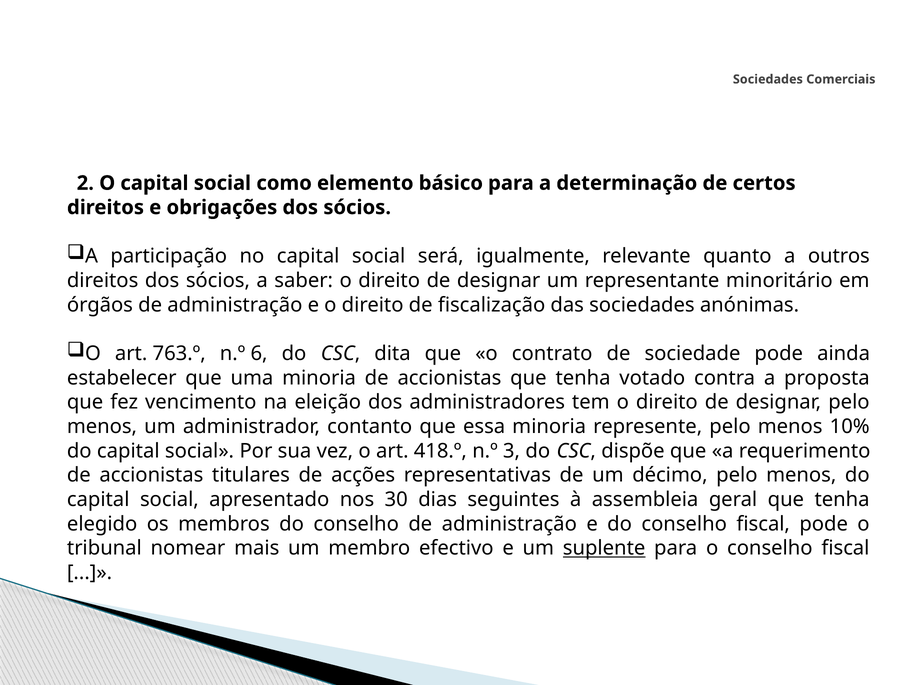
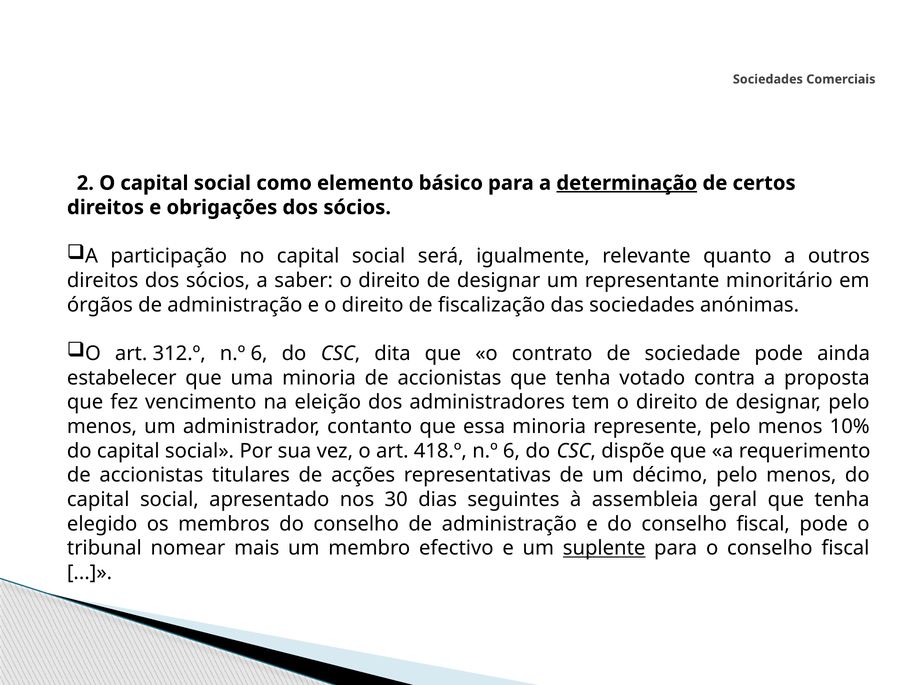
determinação underline: none -> present (627, 183)
763.º: 763.º -> 312.º (179, 353)
418.º n.º 3: 3 -> 6 (512, 451)
